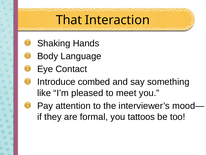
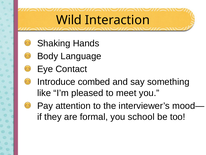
That: That -> Wild (69, 20)
tattoos: tattoos -> school (141, 116)
